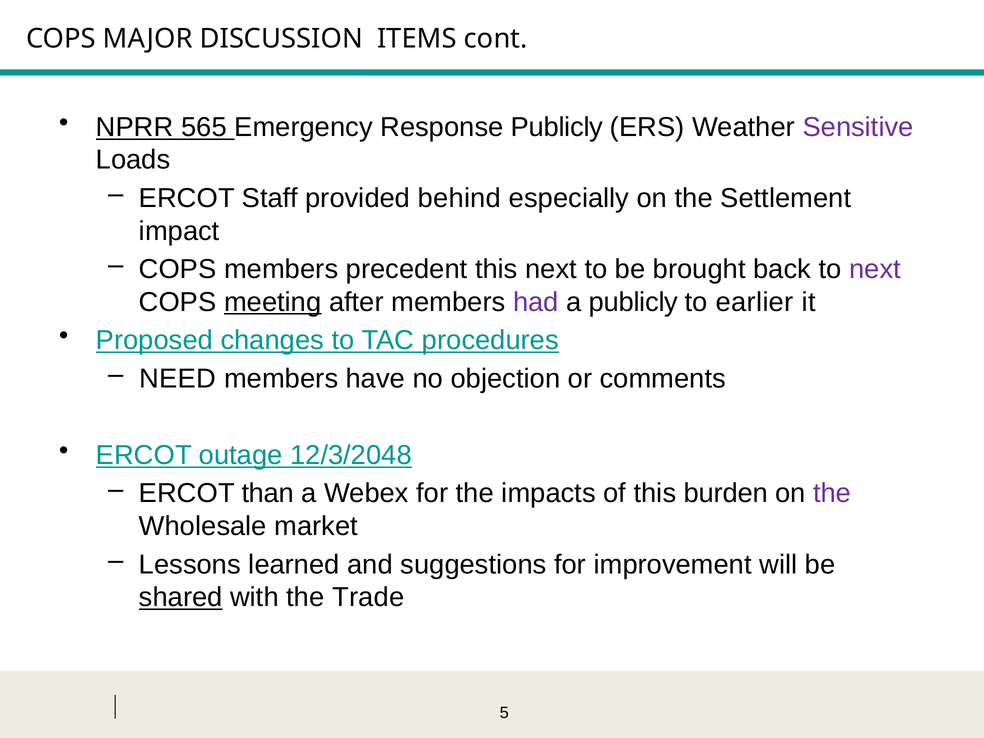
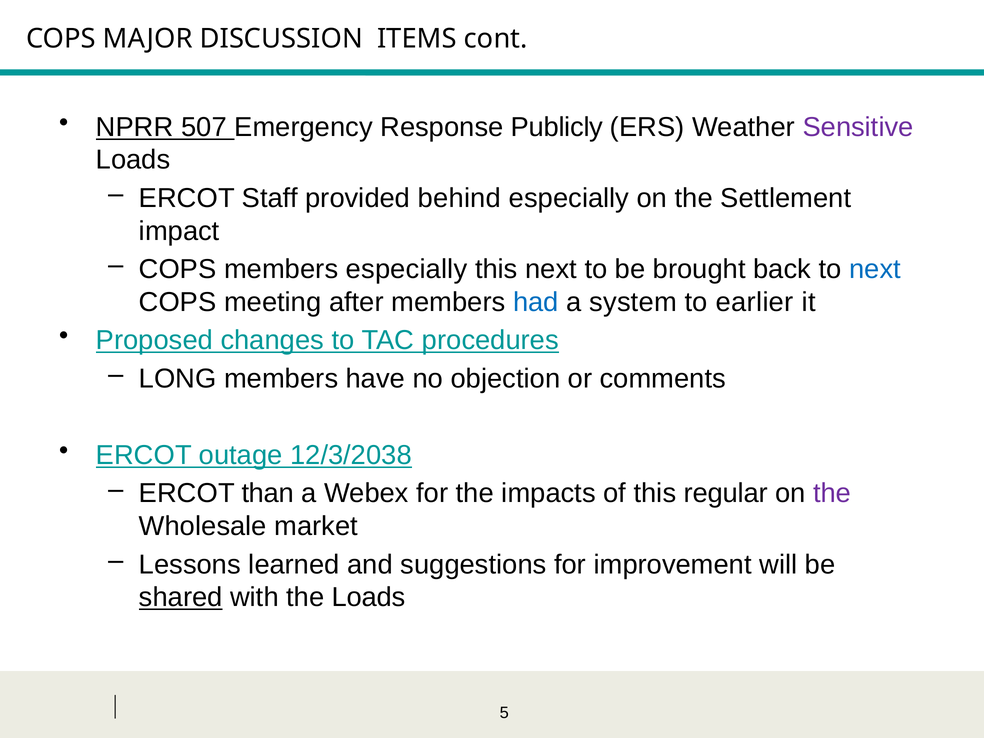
565: 565 -> 507 (204, 127)
members precedent: precedent -> especially (407, 269)
next colour: purple -> blue (875, 269)
meeting underline: present -> none (273, 302)
had colour: purple -> blue (536, 302)
a publicly: publicly -> system (633, 302)
NEED: NEED -> LONG (178, 379)
12/3/2048: 12/3/2048 -> 12/3/2038 (351, 455)
burden: burden -> regular (726, 493)
the Trade: Trade -> Loads (369, 597)
